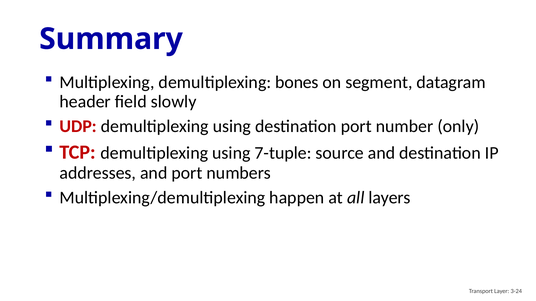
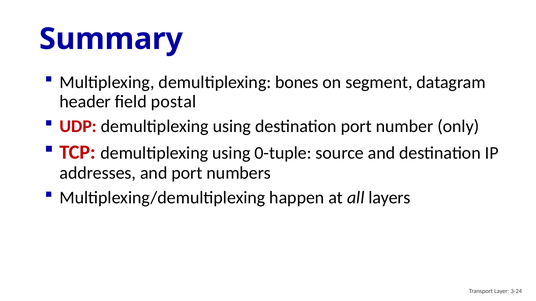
slowly: slowly -> postal (174, 102)
7-tuple: 7-tuple -> 0-tuple (283, 153)
